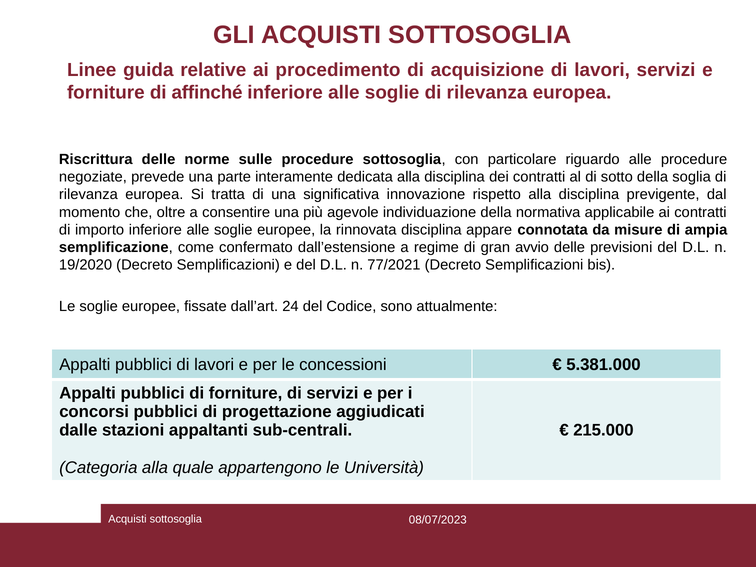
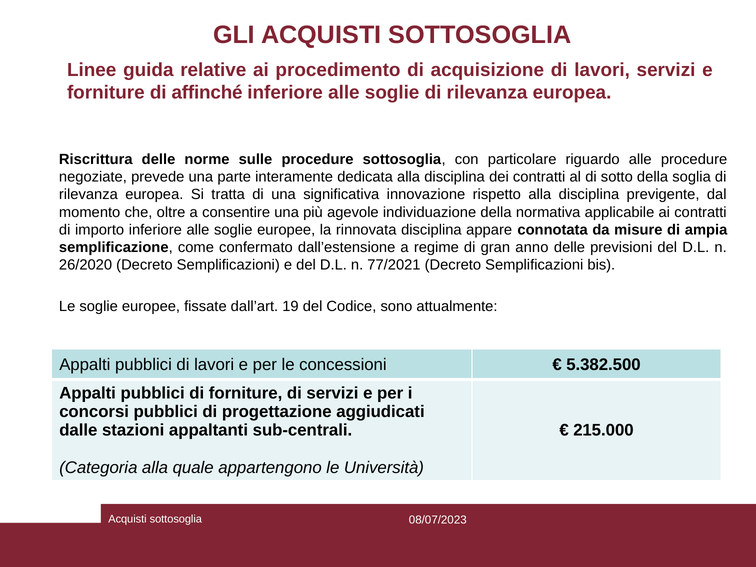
avvio: avvio -> anno (532, 247)
19/2020: 19/2020 -> 26/2020 (86, 265)
24: 24 -> 19 (290, 306)
5.381.000: 5.381.000 -> 5.382.500 (603, 365)
